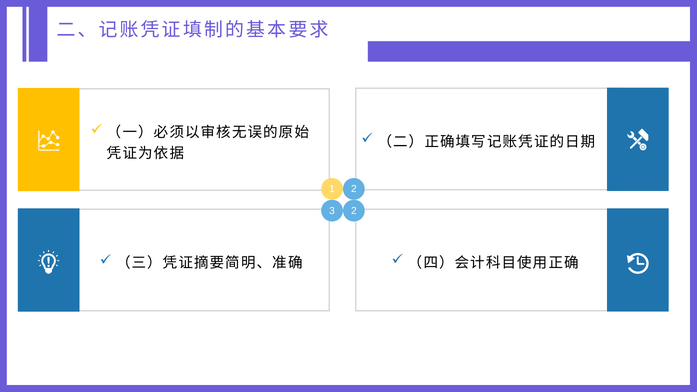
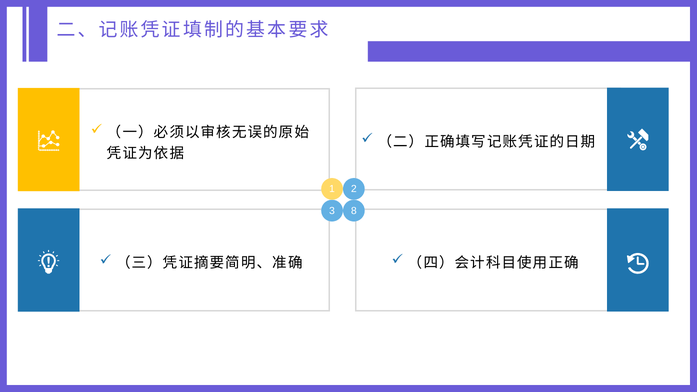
3 2: 2 -> 8 (354, 211)
